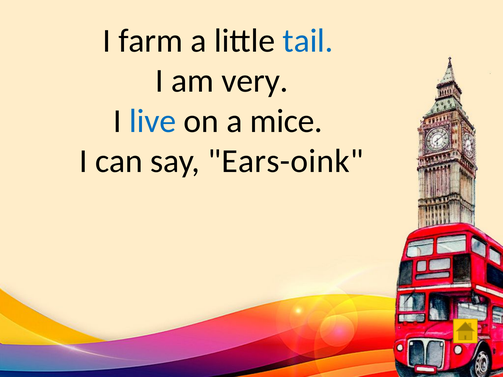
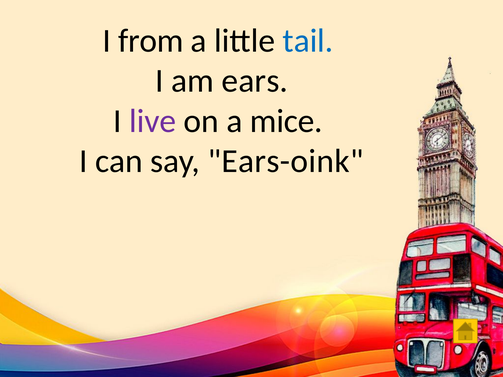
farm: farm -> from (151, 41)
very: very -> ears (255, 81)
live colour: blue -> purple (153, 121)
